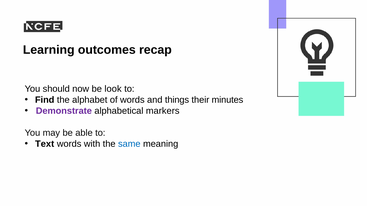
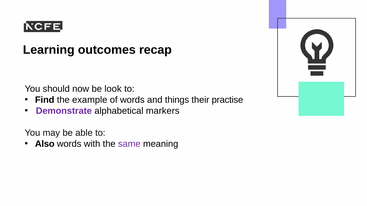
alphabet: alphabet -> example (90, 100)
minutes: minutes -> practise (227, 100)
Text: Text -> Also (45, 144)
same colour: blue -> purple (129, 144)
